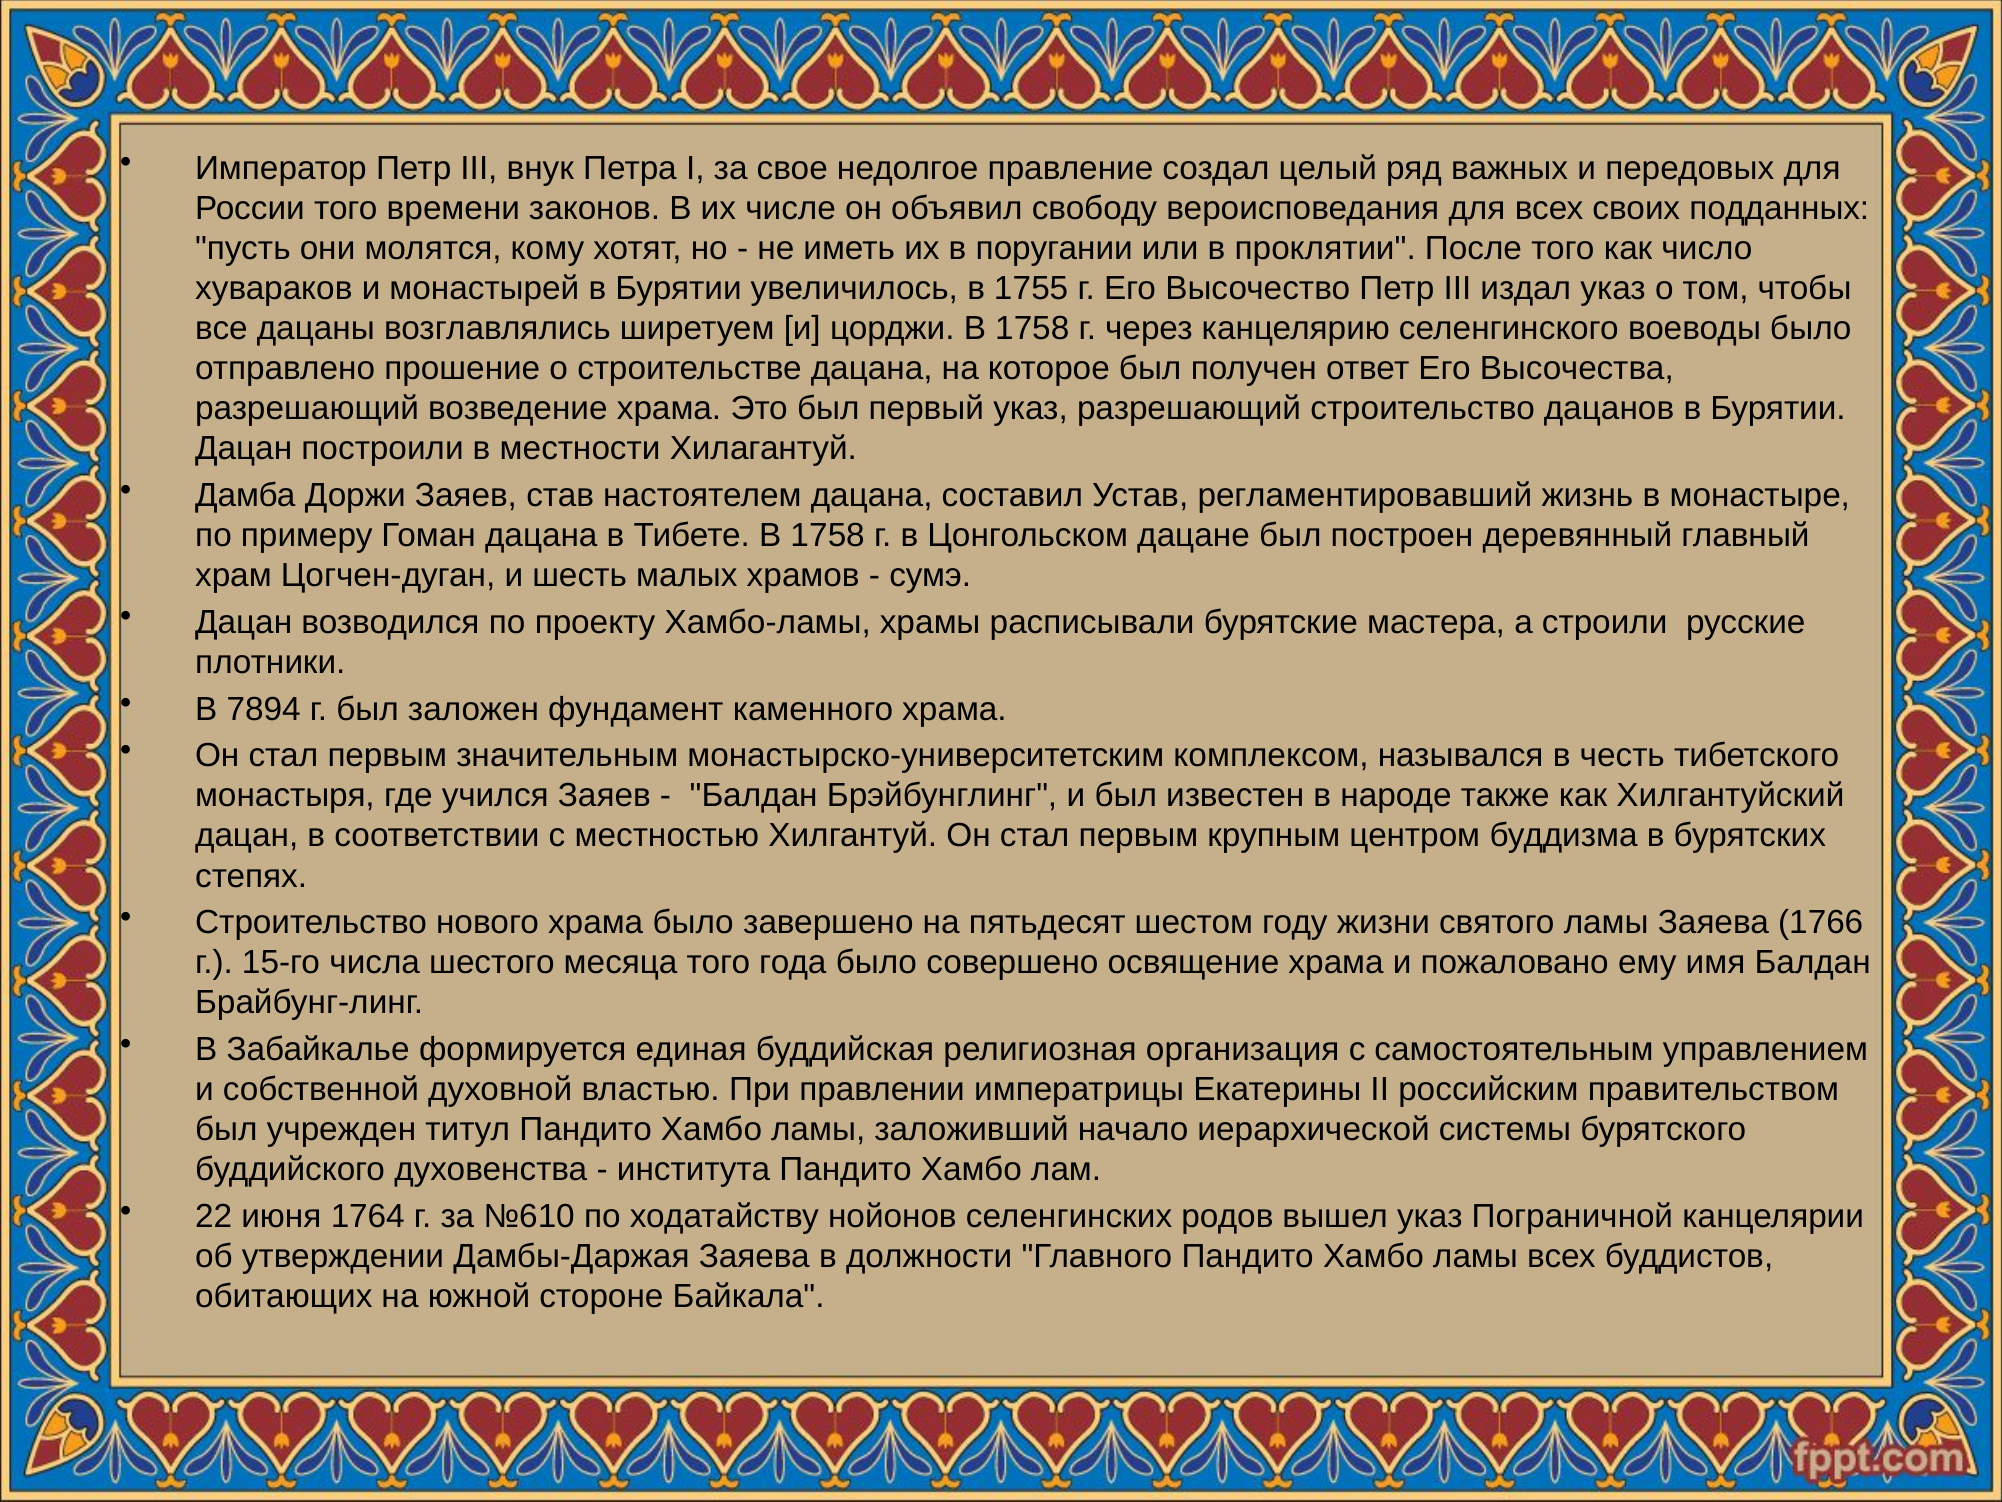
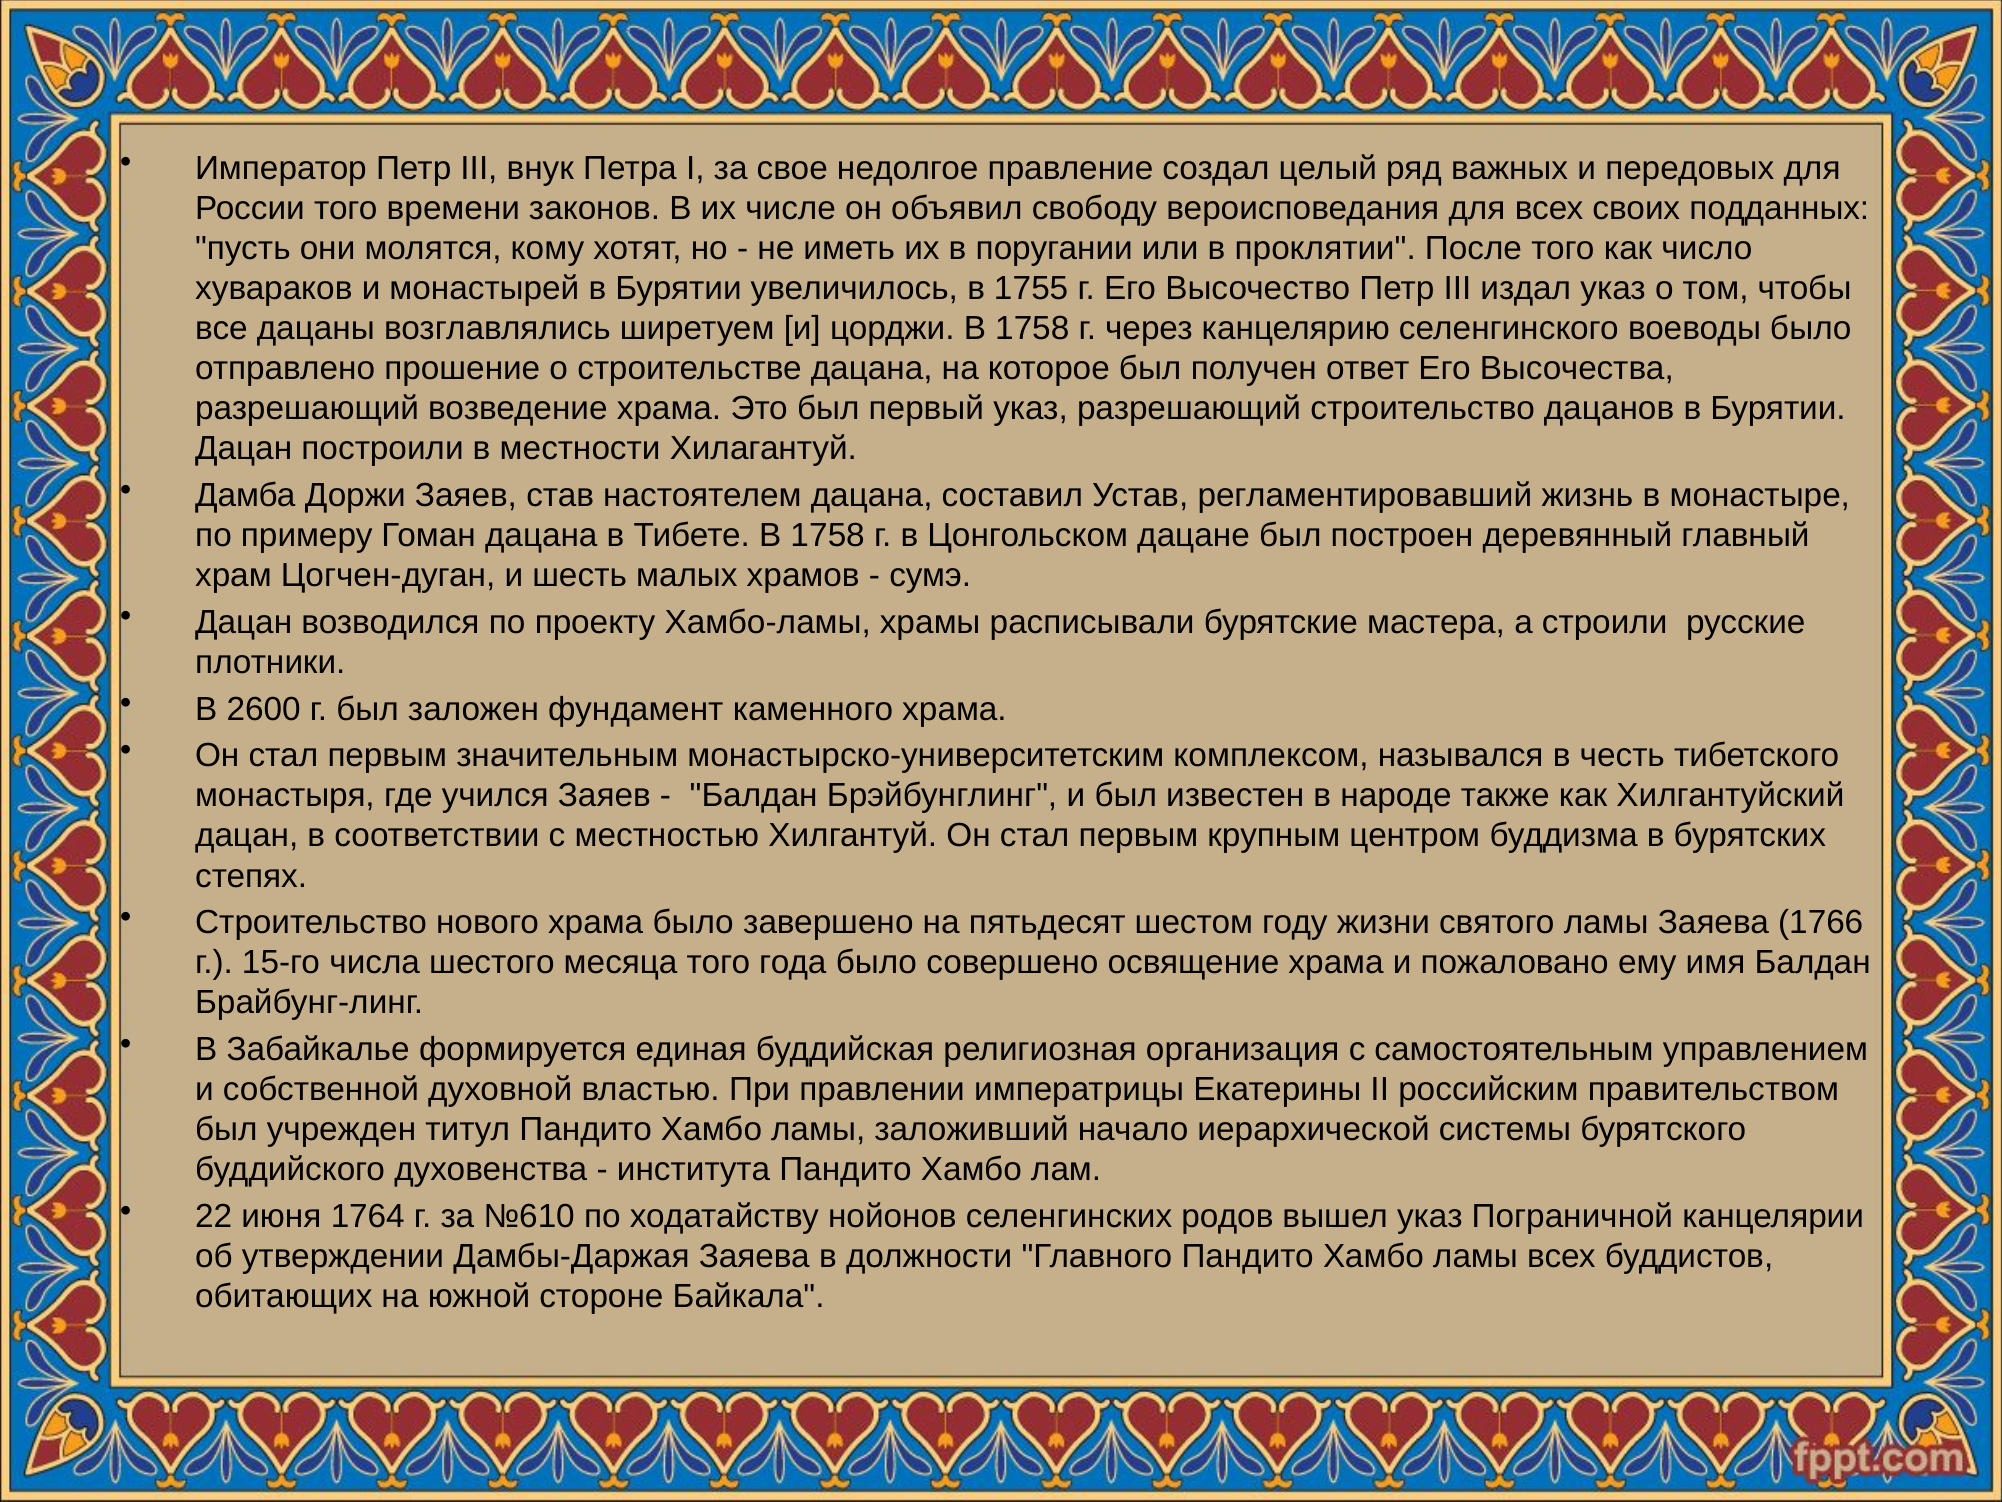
7894: 7894 -> 2600 (264, 709)
